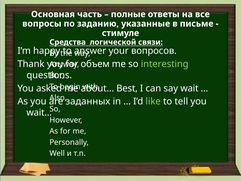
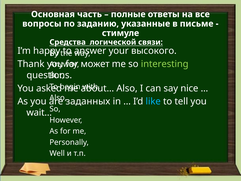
вопросов: вопросов -> высокого (154, 51)
объем: объем -> может (95, 64)
Best: Best -> Also (127, 88)
wait: wait -> nice (189, 88)
like colour: light green -> light blue (153, 101)
